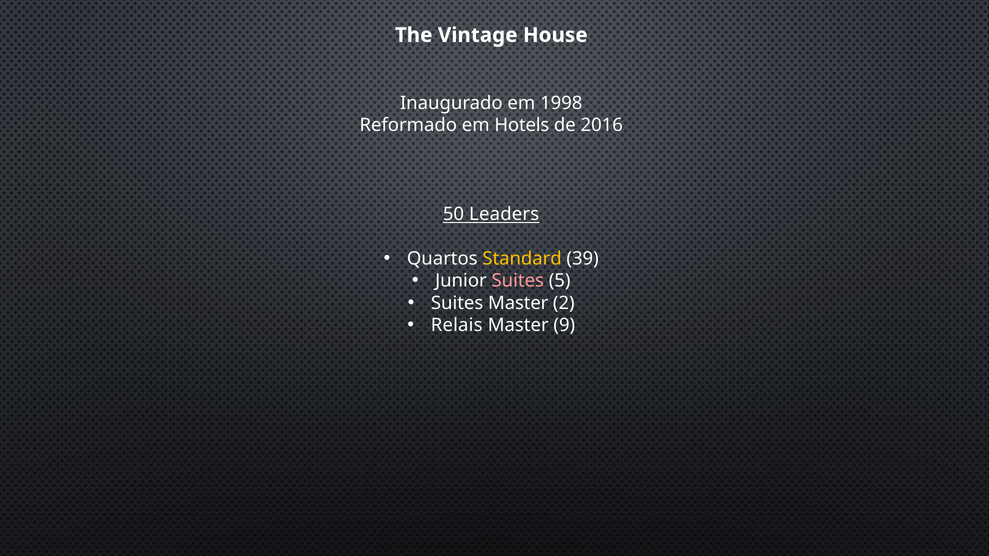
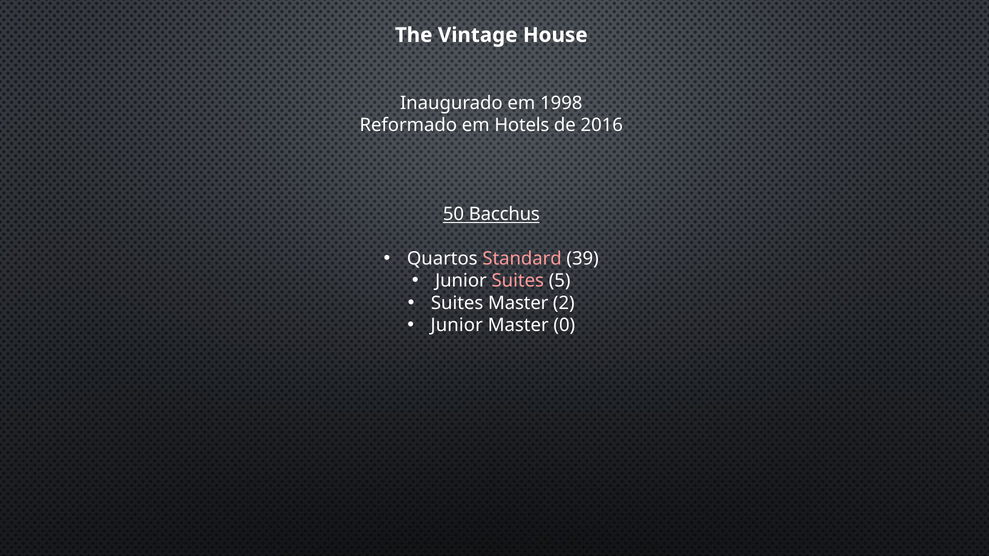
Leaders: Leaders -> Bacchus (504, 214)
Standard colour: yellow -> pink (522, 259)
Relais: Relais -> Junior (457, 326)
9: 9 -> 0 (564, 326)
